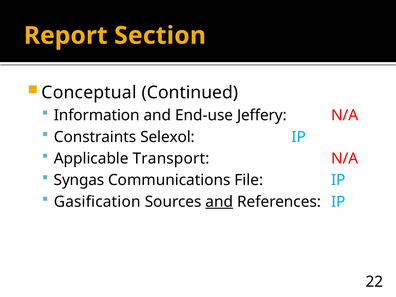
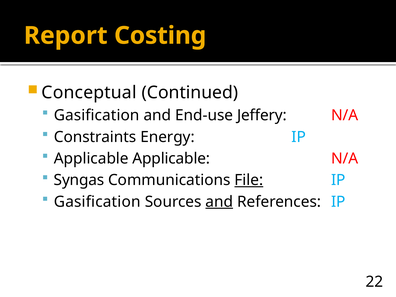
Section: Section -> Costing (160, 36)
Information: Information -> Gasification (97, 115)
Selexol: Selexol -> Energy (167, 137)
Applicable Transport: Transport -> Applicable (171, 159)
File underline: none -> present (249, 180)
